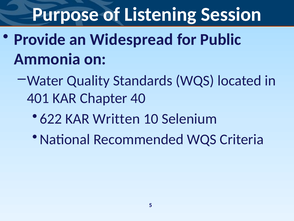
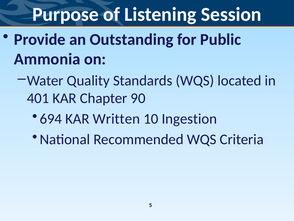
Widespread: Widespread -> Outstanding (132, 39)
40: 40 -> 90 (138, 98)
622: 622 -> 694 (51, 119)
Selenium: Selenium -> Ingestion (189, 119)
